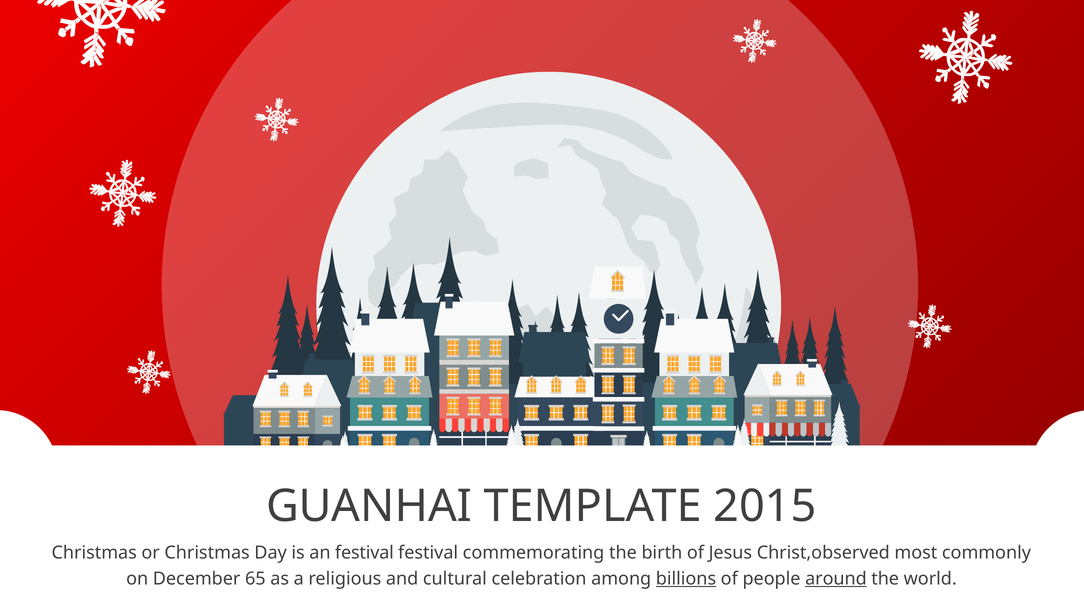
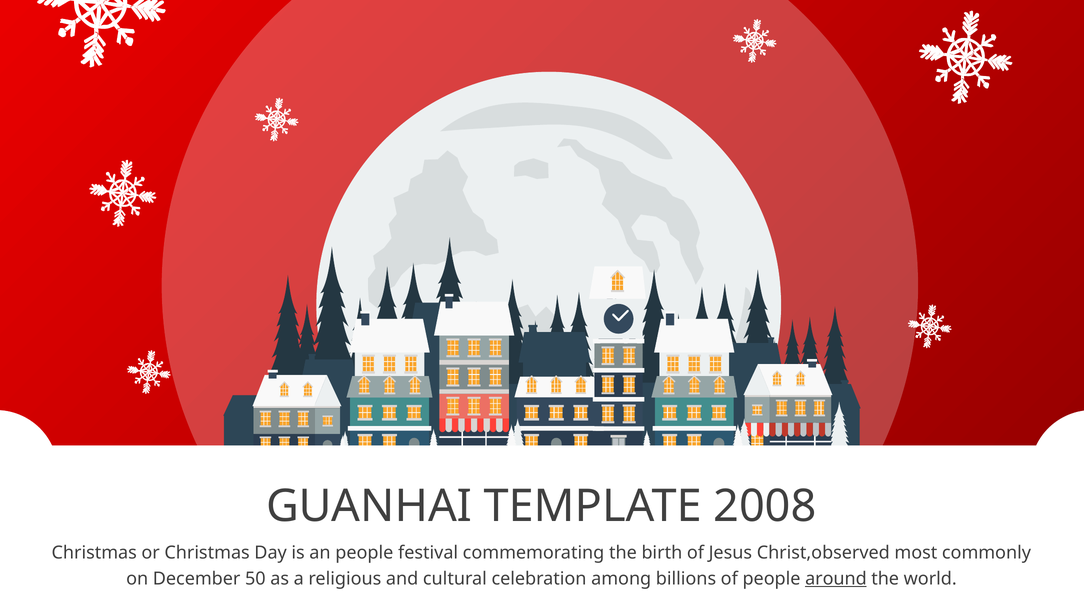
2015: 2015 -> 2008 (765, 506)
an festival: festival -> people (364, 553)
65: 65 -> 50 (255, 579)
billions underline: present -> none (686, 579)
